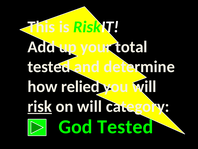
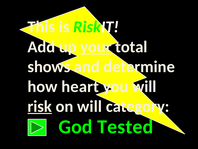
your underline: none -> present (96, 47)
tested: tested -> shows (49, 66)
relied: relied -> heart (80, 86)
